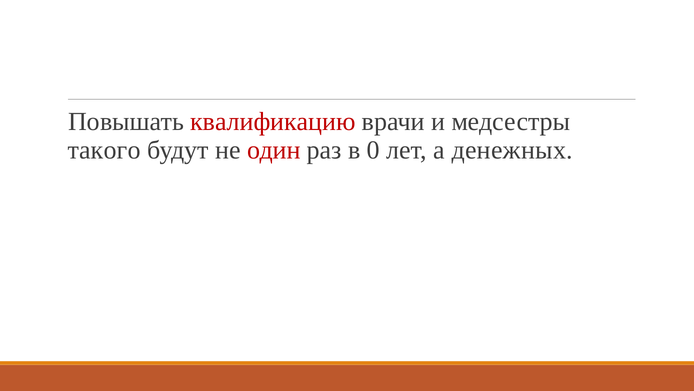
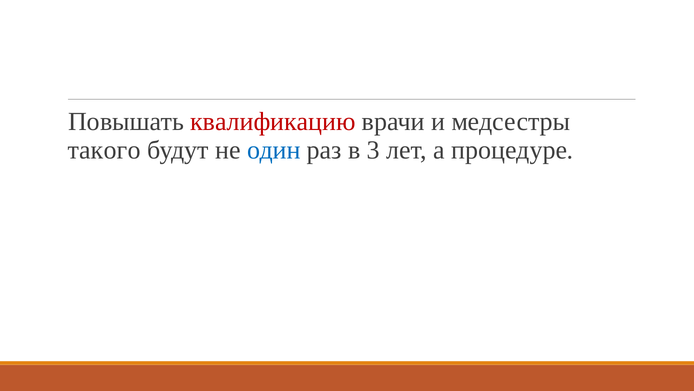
один colour: red -> blue (274, 150)
0: 0 -> 3 (373, 150)
денежных: денежных -> процедуре (512, 150)
